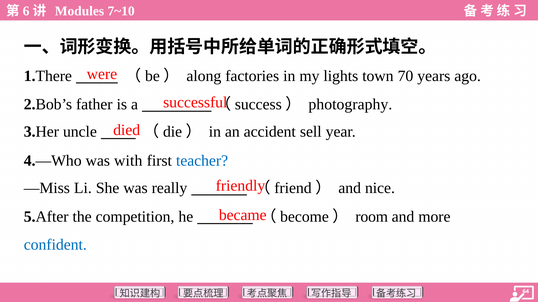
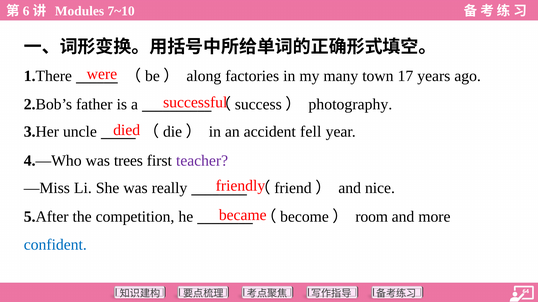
lights: lights -> many (341, 76)
70: 70 -> 17 (405, 76)
sell: sell -> fell (311, 132)
with: with -> trees (128, 161)
teacher colour: blue -> purple (202, 161)
